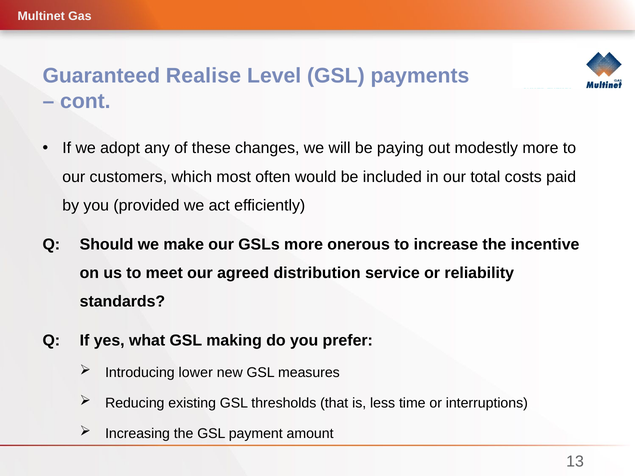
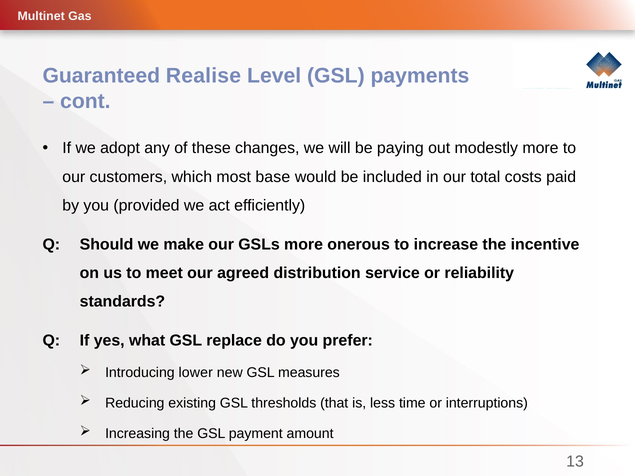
often: often -> base (273, 177)
making: making -> replace (234, 341)
